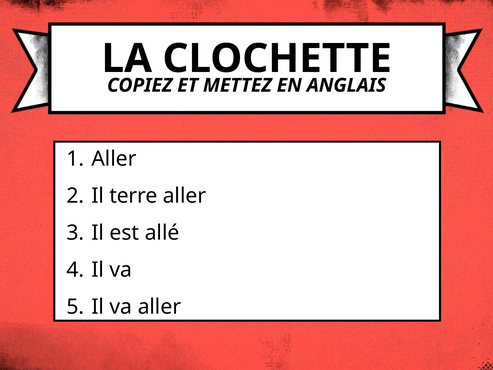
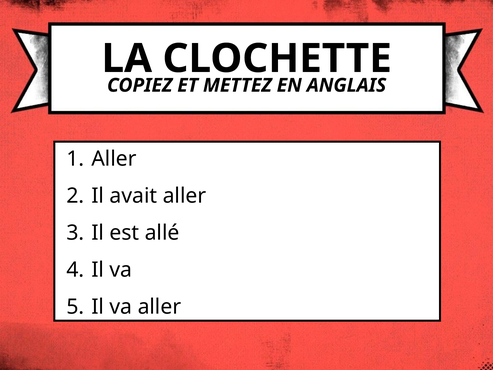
terre: terre -> avait (133, 196)
